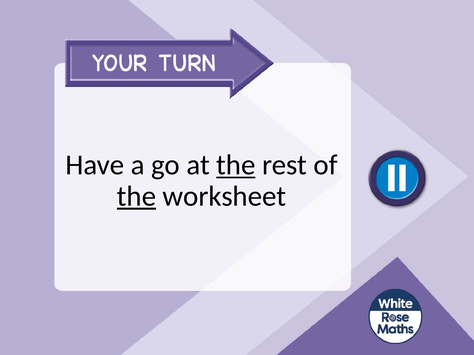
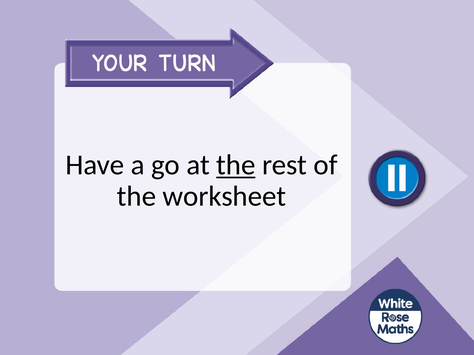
the underline: present -> none (136, 196)
